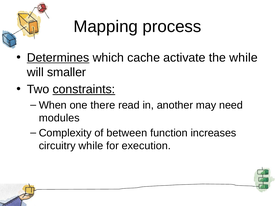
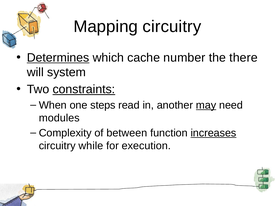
Mapping process: process -> circuitry (172, 27)
activate: activate -> number (184, 58)
the while: while -> there (244, 58)
smaller: smaller -> system (67, 72)
there: there -> steps (103, 105)
may underline: none -> present (206, 105)
increases underline: none -> present (213, 133)
